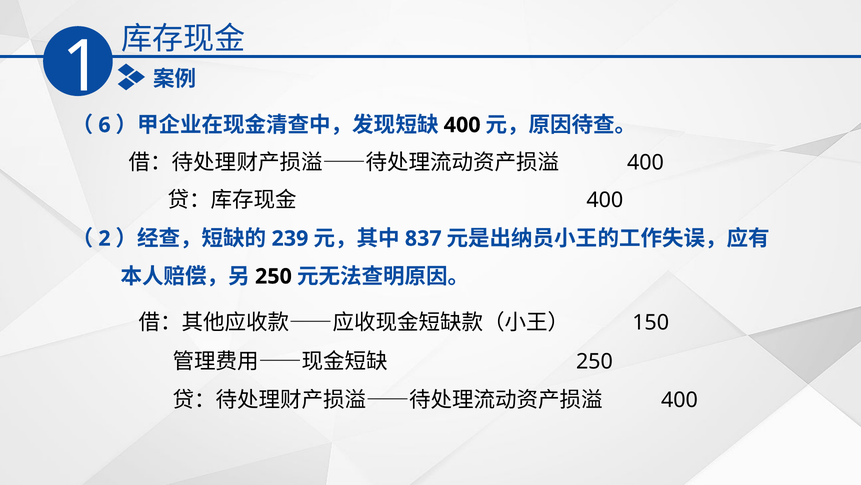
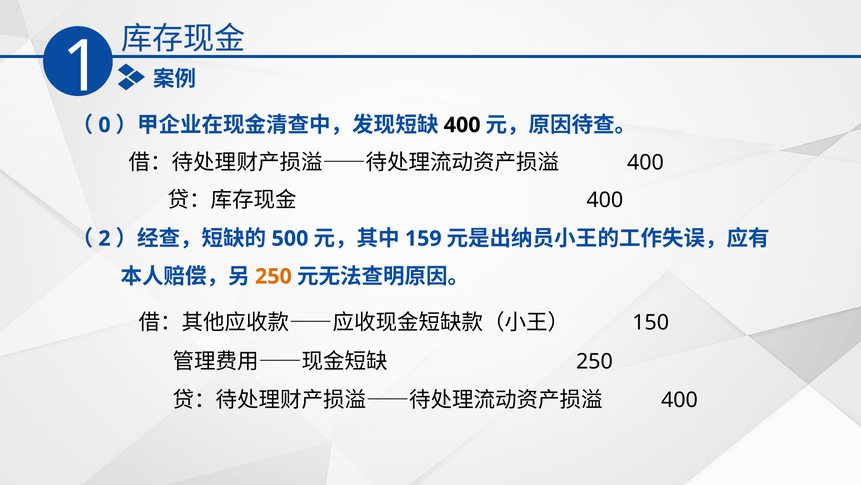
6: 6 -> 0 (104, 125)
239: 239 -> 500 (290, 238)
837: 837 -> 159 (423, 238)
250 colour: black -> orange (273, 276)
